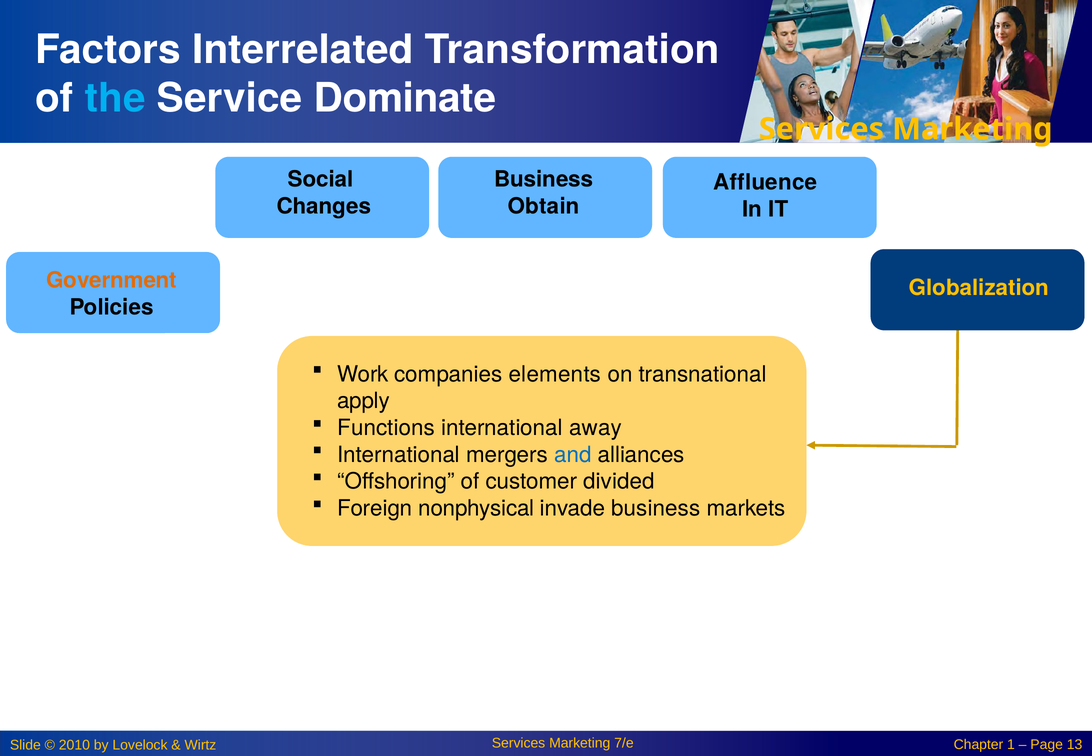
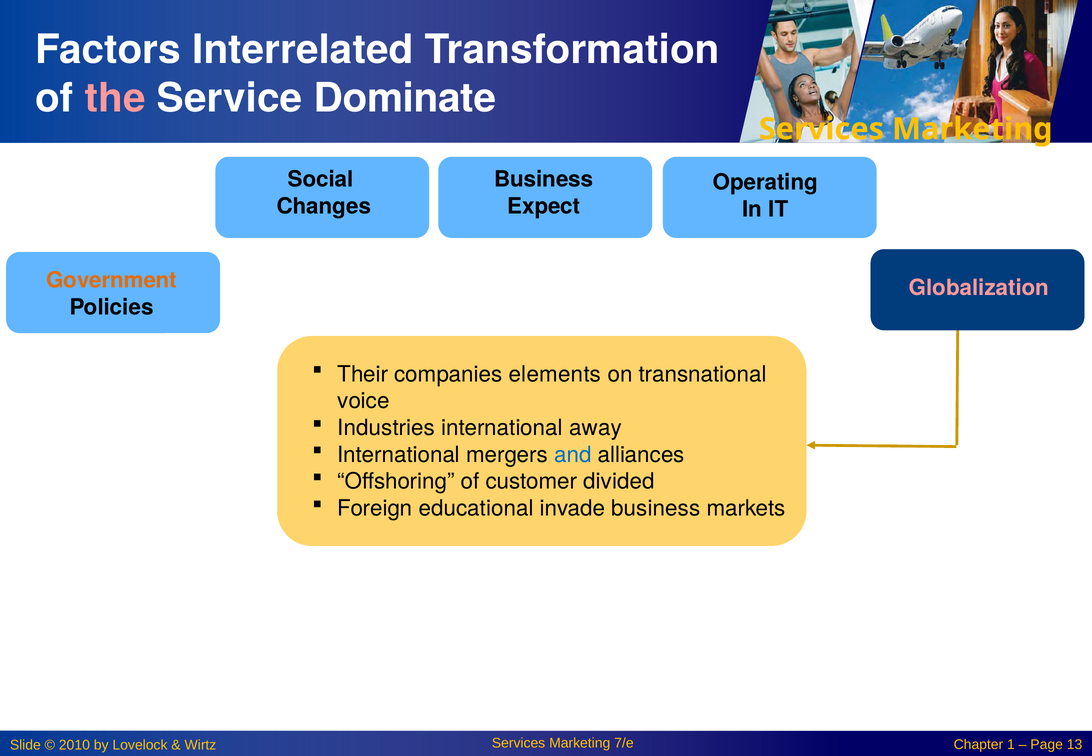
the colour: light blue -> pink (115, 99)
Affluence: Affluence -> Operating (765, 182)
Obtain: Obtain -> Expect (544, 206)
Globalization colour: yellow -> pink (979, 288)
Work: Work -> Their (363, 374)
apply: apply -> voice (363, 401)
Functions: Functions -> Industries (386, 428)
nonphysical: nonphysical -> educational (476, 509)
